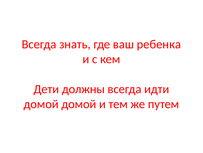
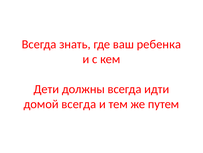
домой домой: домой -> всегда (79, 104)
